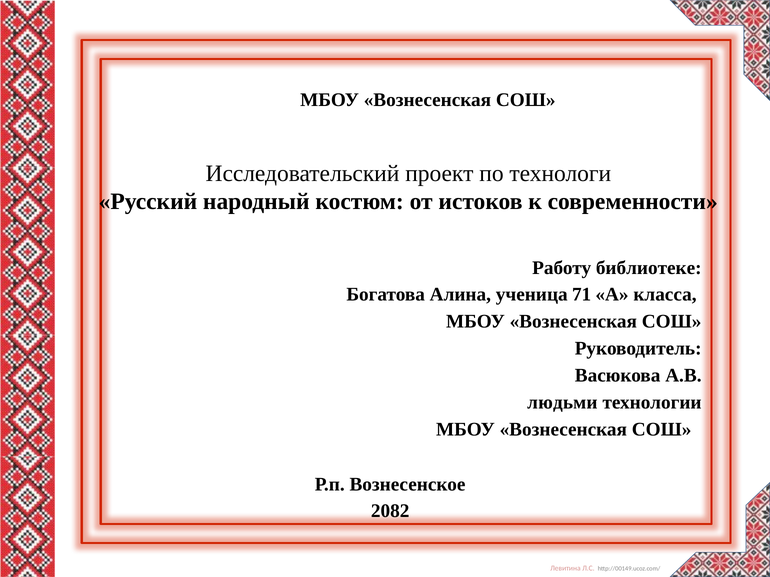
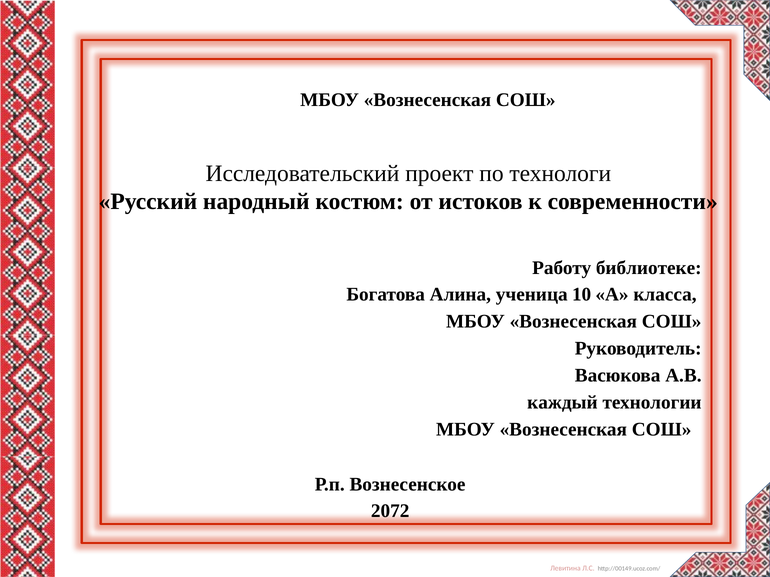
71: 71 -> 10 (582, 295)
людьми: людьми -> каждый (562, 403)
2082: 2082 -> 2072 (390, 511)
